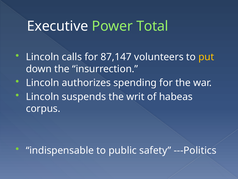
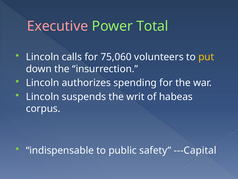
Executive colour: white -> pink (58, 26)
87,147: 87,147 -> 75,060 (116, 57)
---Politics: ---Politics -> ---Capital (195, 150)
